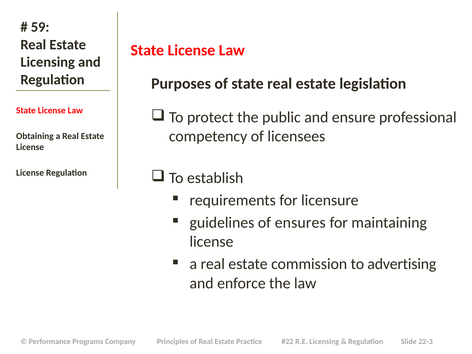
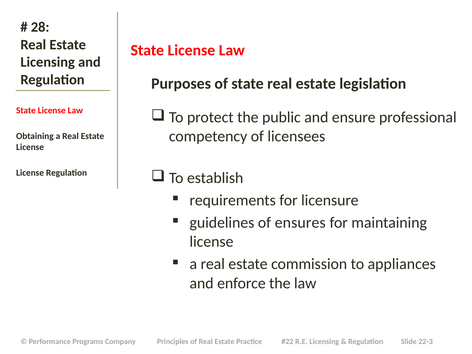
59: 59 -> 28 (40, 27)
advertising: advertising -> appliances (402, 264)
